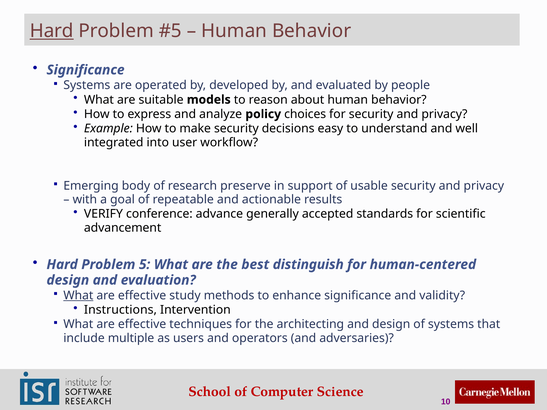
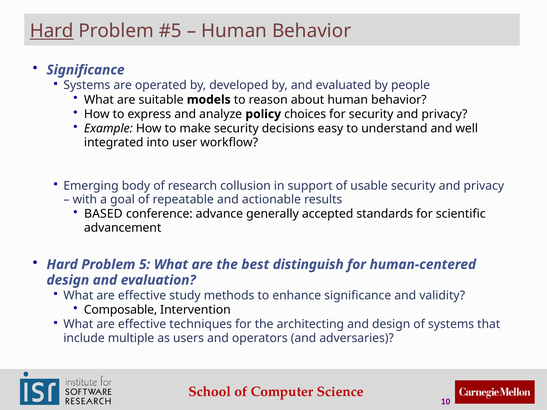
preserve: preserve -> collusion (246, 186)
VERIFY: VERIFY -> BASED (103, 214)
What underline: present -> none (78, 296)
Instructions: Instructions -> Composable (121, 310)
